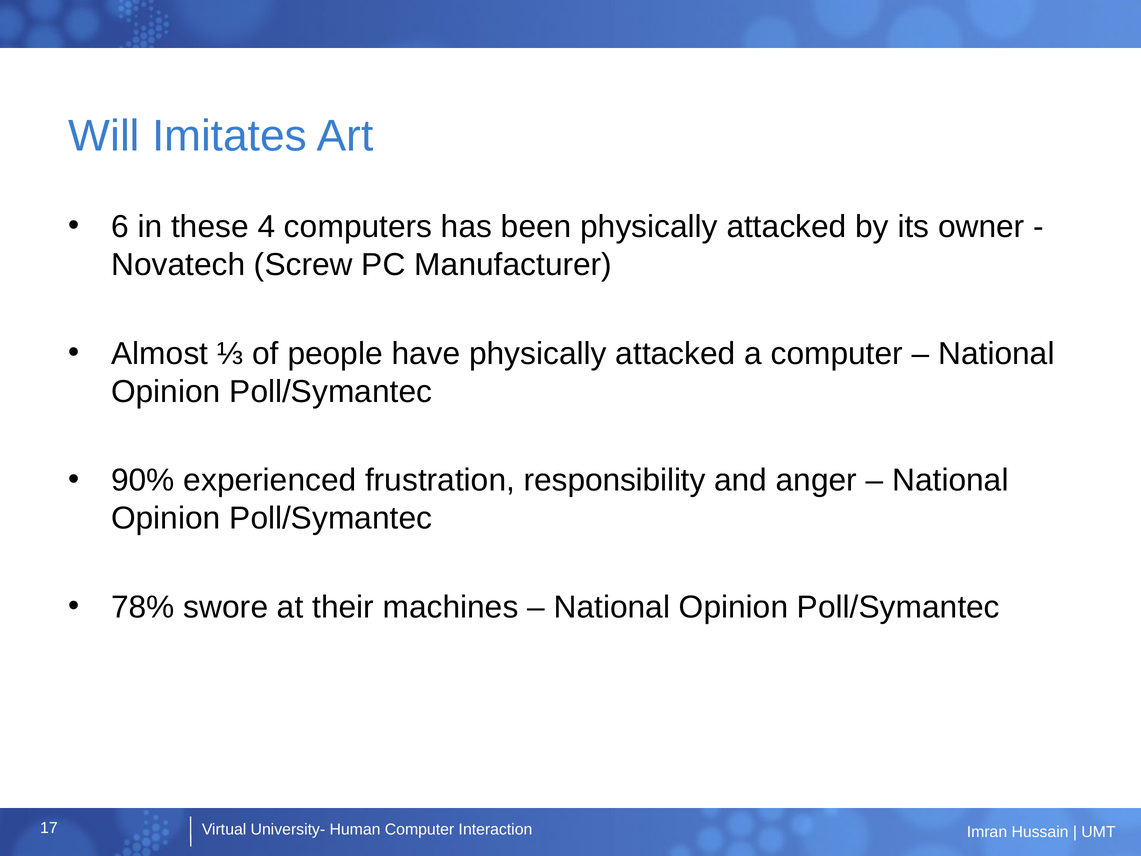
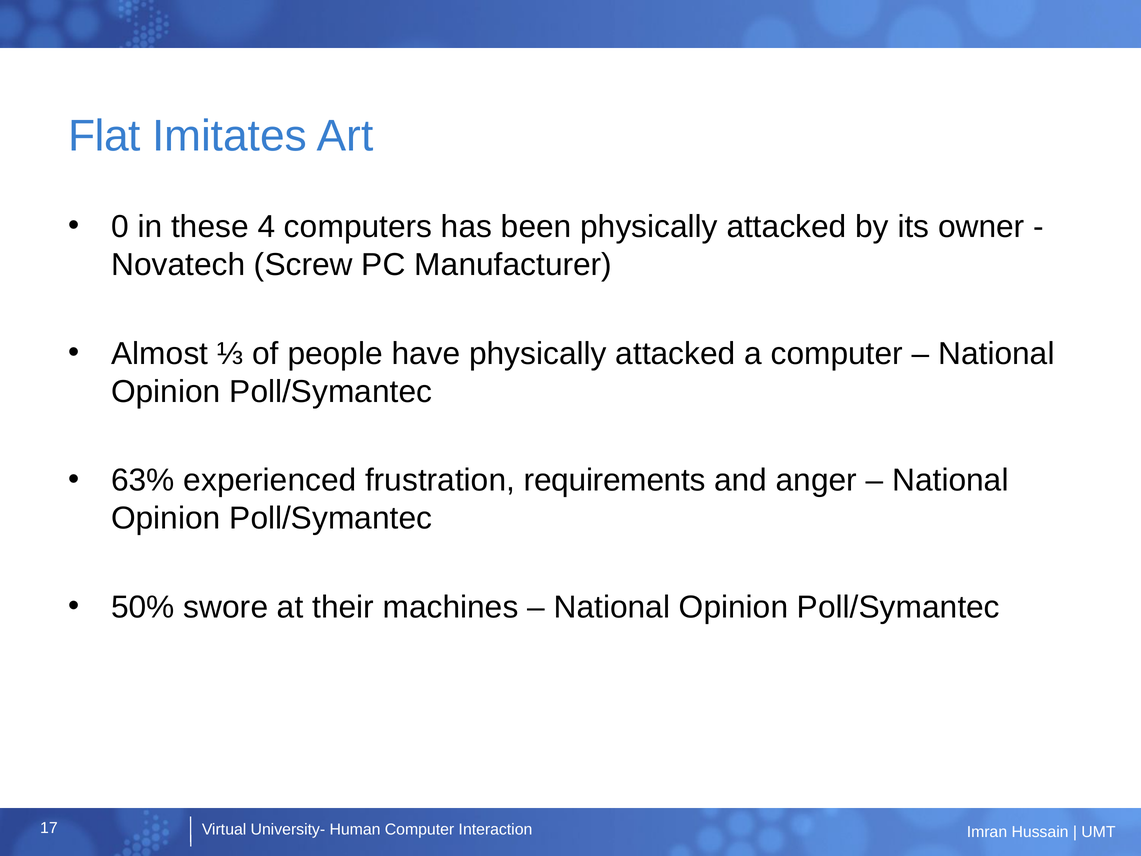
Will: Will -> Flat (104, 136)
6: 6 -> 0 (120, 227)
90%: 90% -> 63% (143, 480)
responsibility: responsibility -> requirements (615, 480)
78%: 78% -> 50% (143, 607)
